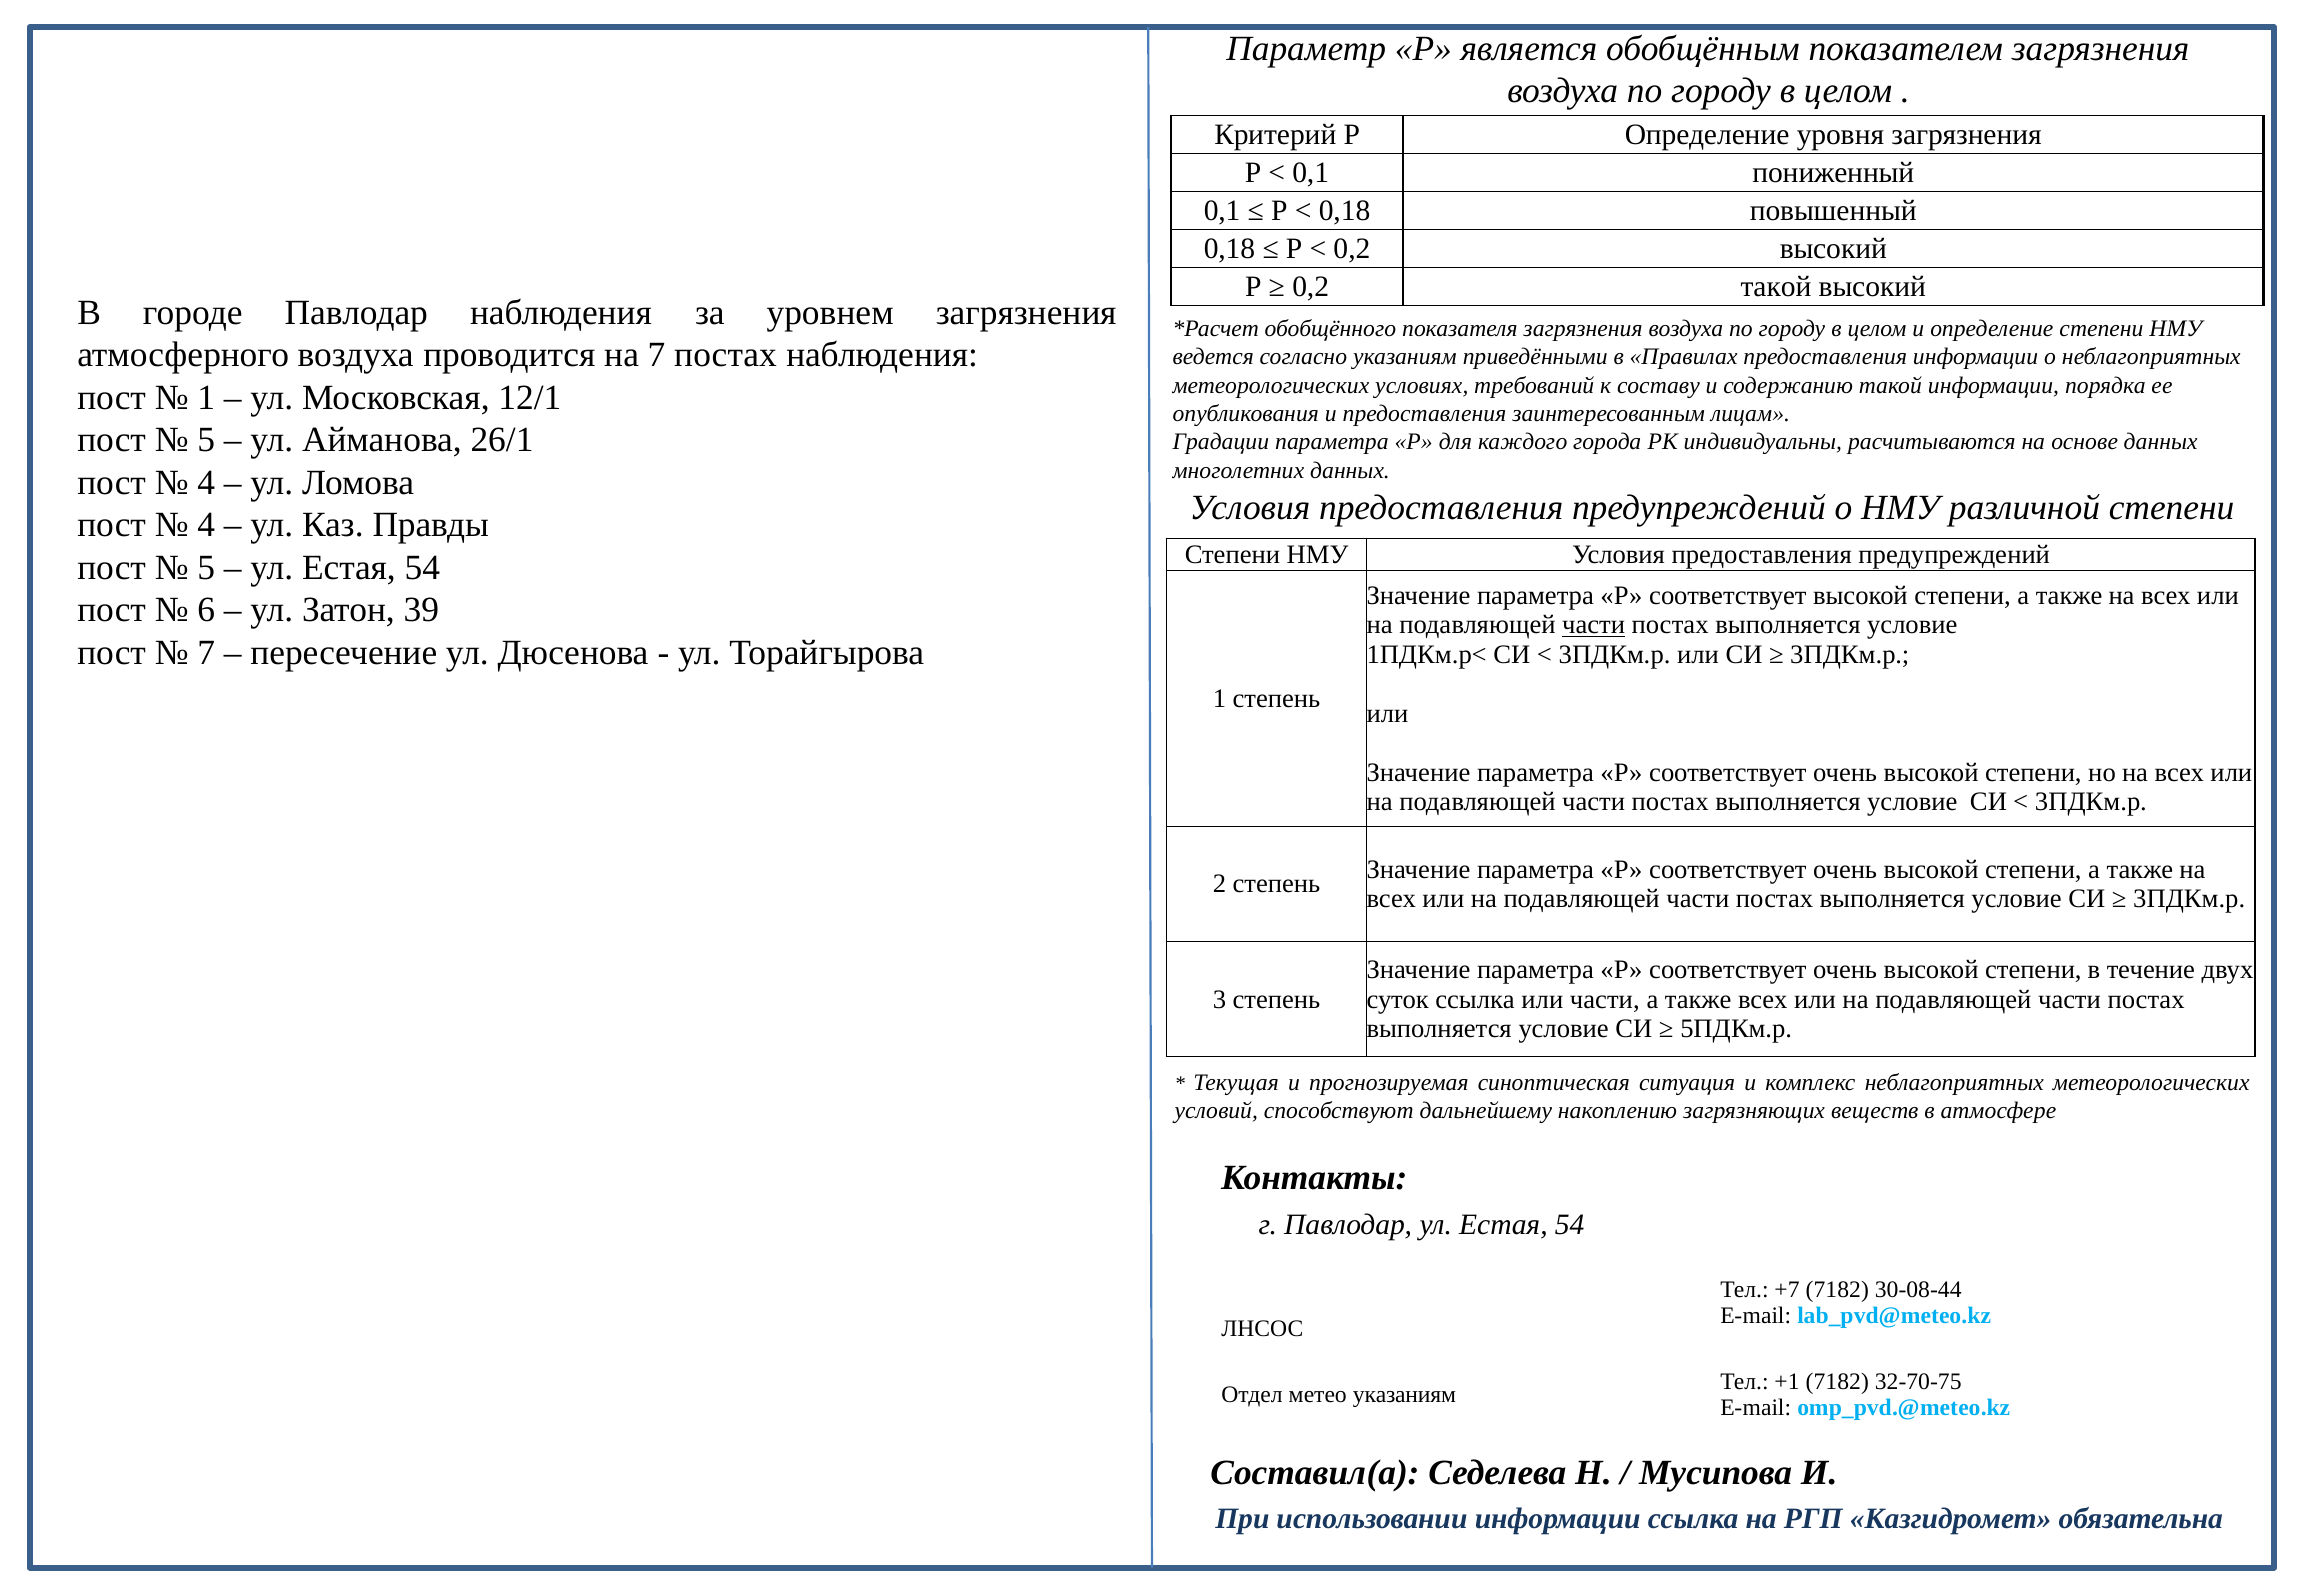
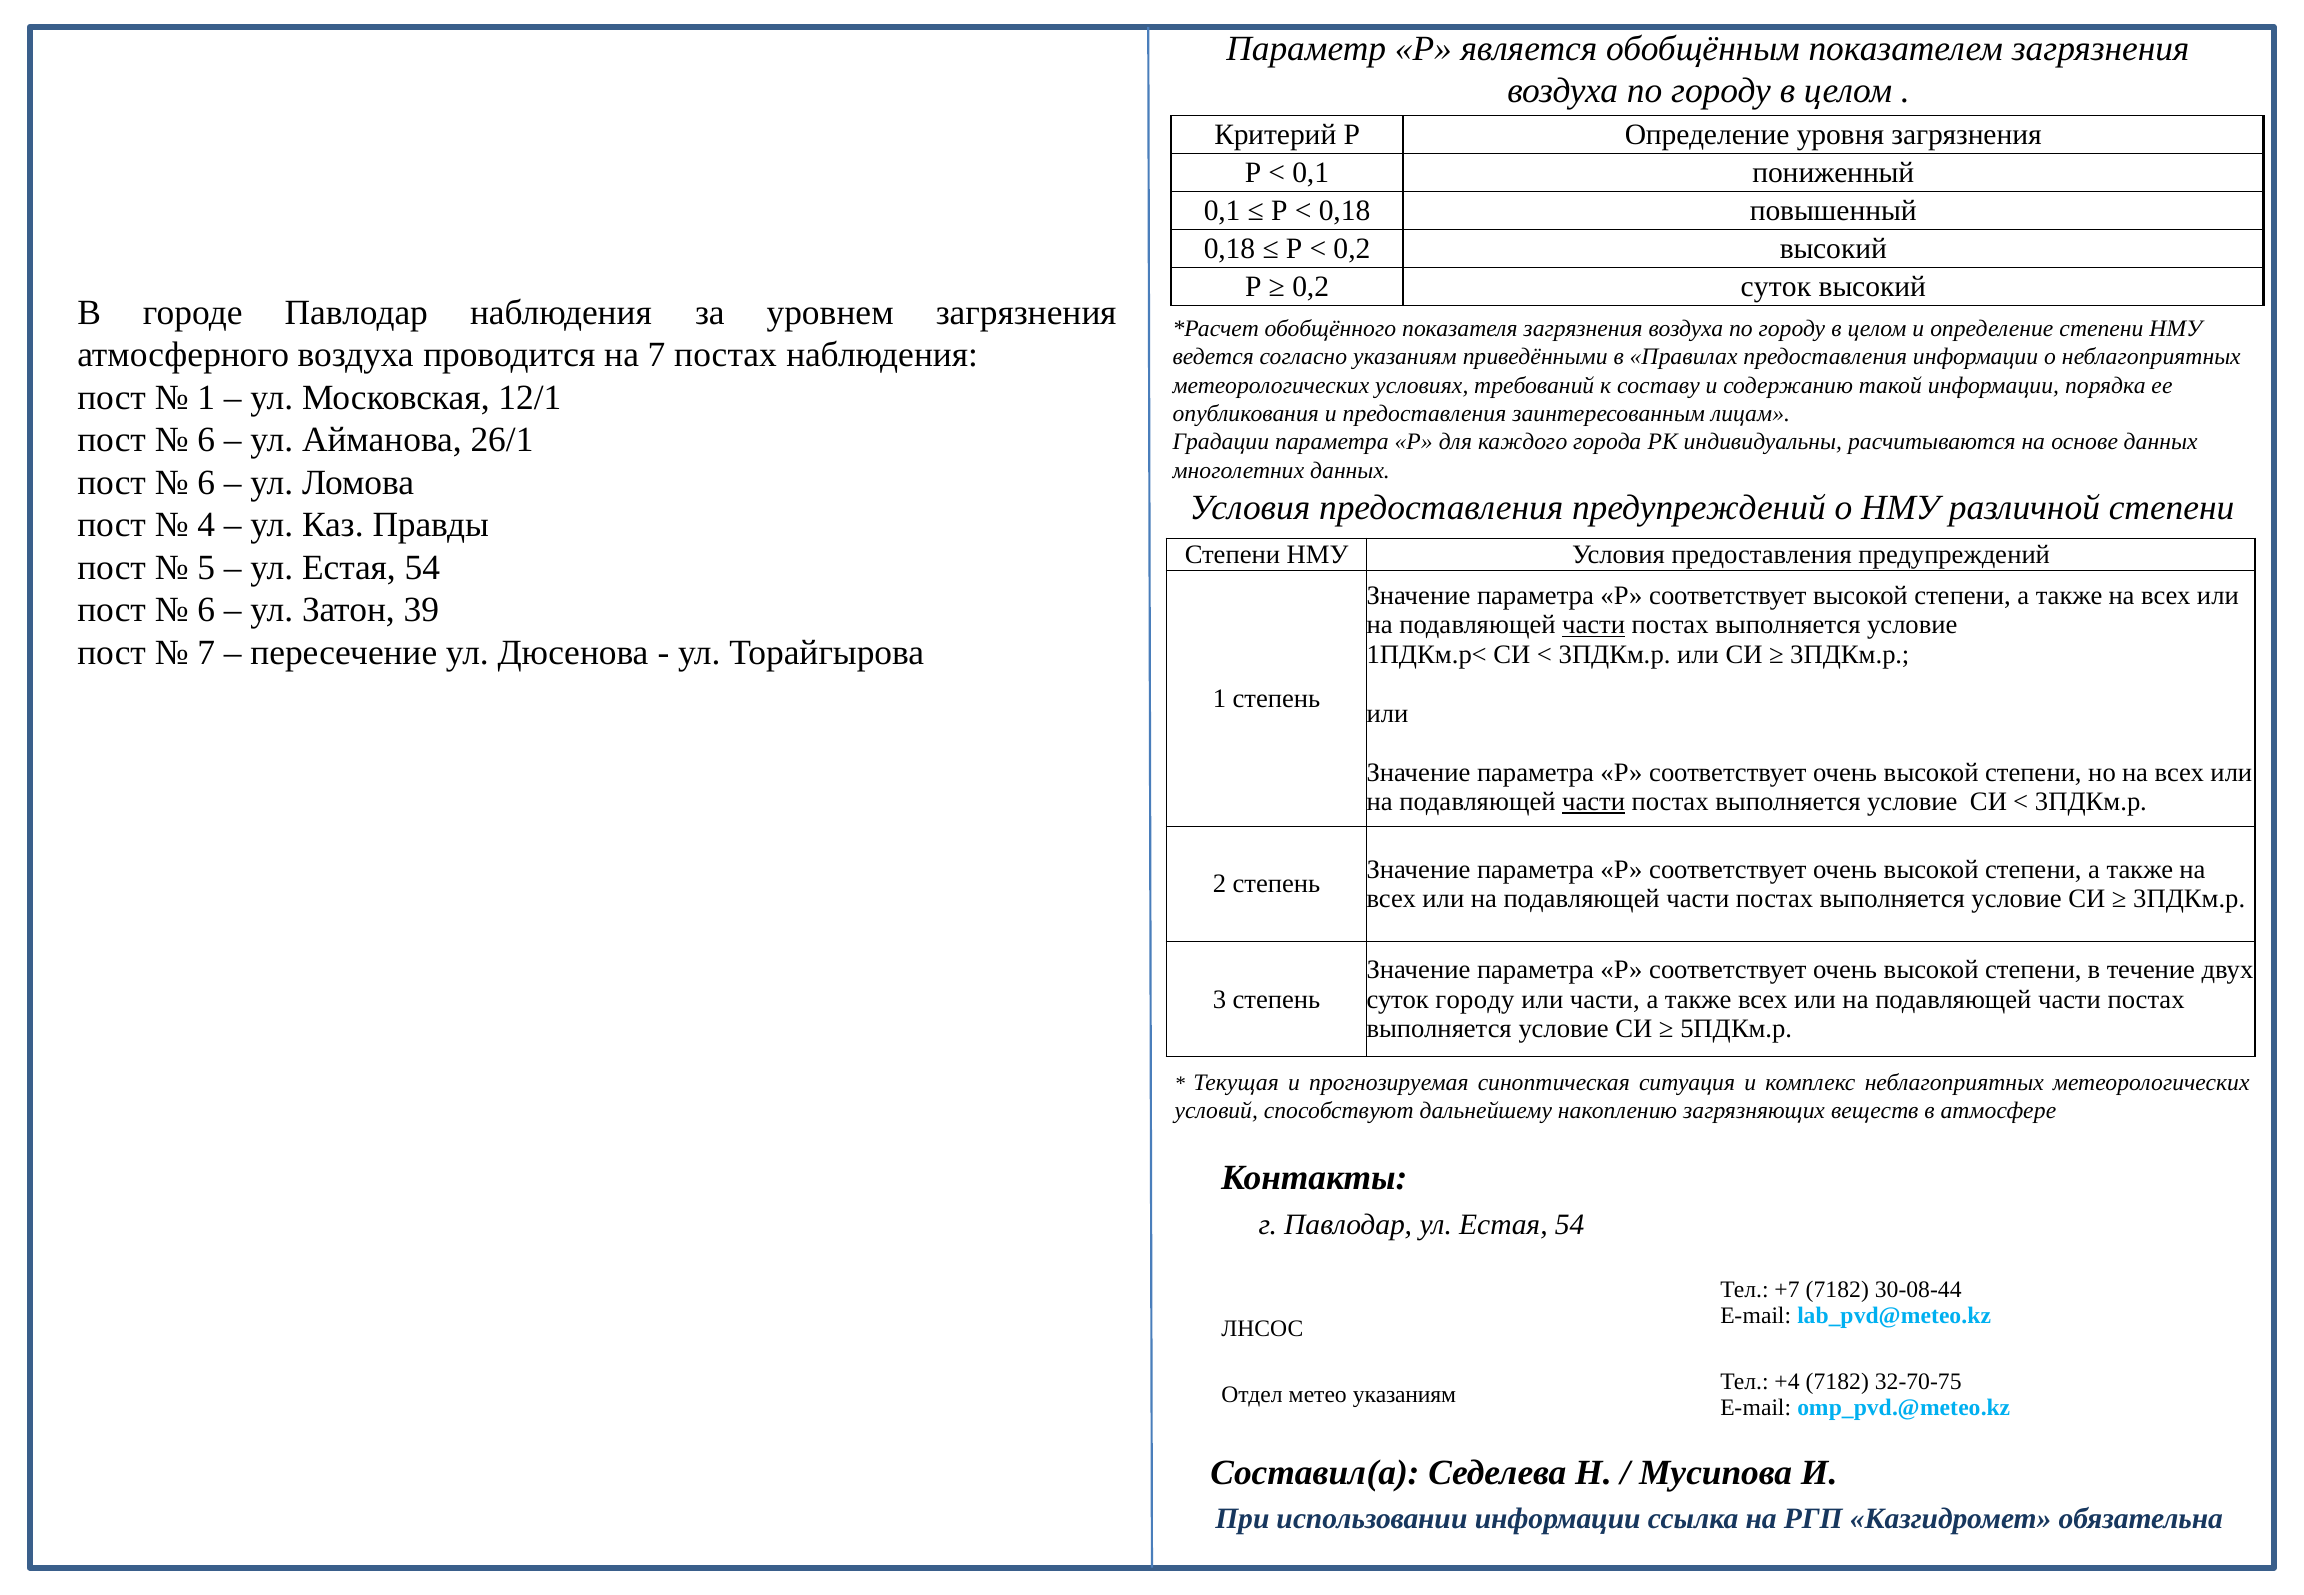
0,2 такой: такой -> суток (1776, 286)
5: 5 -> 6 (206, 440)
4: 4 -> 6 (206, 483)
части underline: none -> present (1594, 802)
суток ссылка: ссылка -> городу (1475, 999)
+1: +1 -> +4 (1787, 1382)
